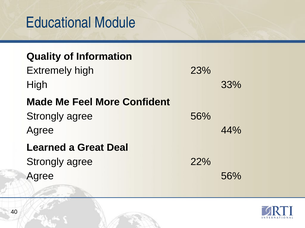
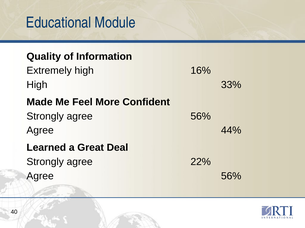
23%: 23% -> 16% (201, 71)
